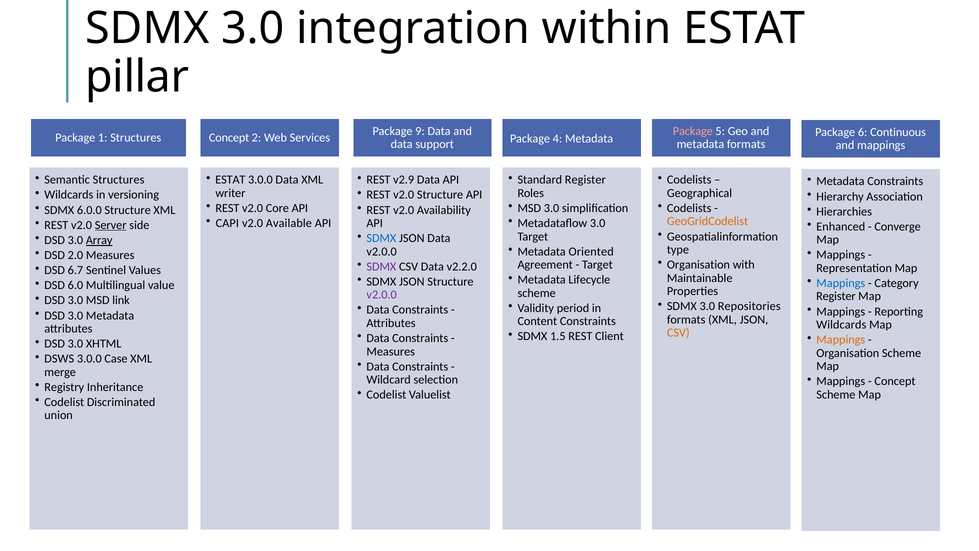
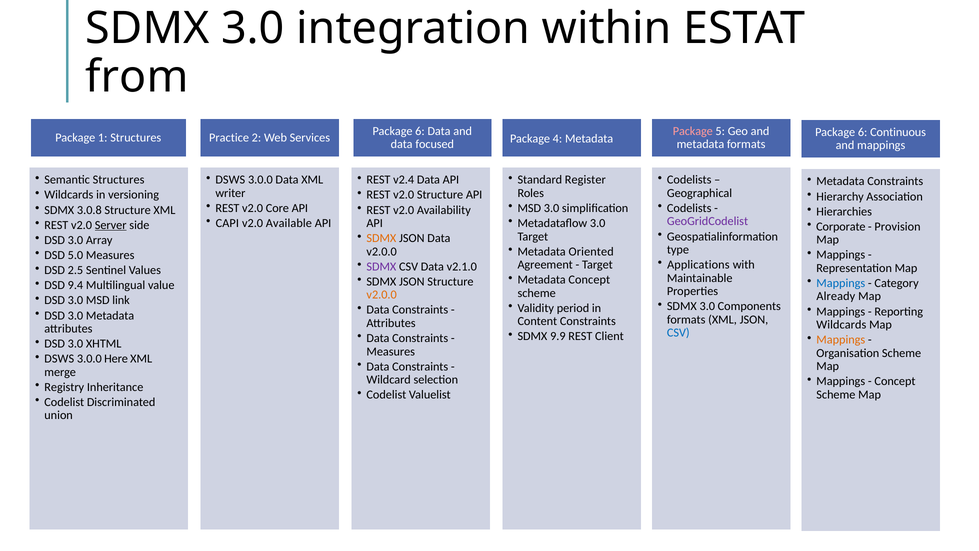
pillar: pillar -> from (137, 77)
9: 9 -> 6 (420, 131)
Concept: Concept -> Practice (229, 138)
support: support -> focused (435, 144)
ESTAT: ESTAT -> DSWS (230, 180)
v2.9: v2.9 -> v2.4 (404, 180)
6.0.0: 6.0.0 -> 3.0.8 (89, 210)
GeoGridCodelist colour: orange -> purple (708, 221)
Enhanced: Enhanced -> Corporate (841, 226)
Converge: Converge -> Provision (898, 226)
SDMX colour: blue -> orange (381, 238)
Array underline: present -> none (99, 240)
2.0: 2.0 -> 5.0 (75, 255)
Organisation: Organisation -> Applications (698, 265)
v2.2.0: v2.2.0 -> v2.1.0 (462, 266)
6.7: 6.7 -> 2.5 (75, 270)
Metadata Lifecycle: Lifecycle -> Concept (589, 280)
6.0: 6.0 -> 9.4 (75, 285)
v2.0.0 colour: purple -> orange (382, 295)
Register: Register -> Already (836, 296)
Repositories: Repositories -> Components (749, 306)
CSV colour: orange -> blue (678, 333)
1.5: 1.5 -> 9.9 (558, 336)
Case: Case -> Here (116, 359)
